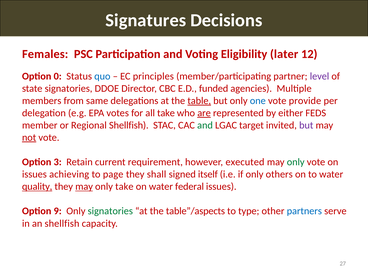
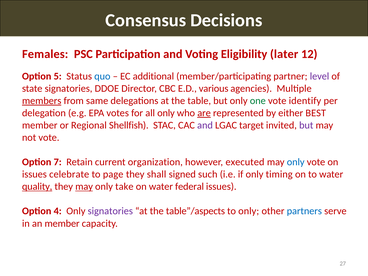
Signatures: Signatures -> Consensus (146, 20)
0: 0 -> 5 (58, 76)
principles: principles -> additional (153, 76)
funded: funded -> various (214, 88)
members underline: none -> present (42, 101)
table underline: present -> none (199, 101)
one colour: blue -> green (258, 101)
provide: provide -> identify (305, 101)
all take: take -> only (166, 113)
FEDS: FEDS -> BEST (316, 113)
and colour: green -> purple (205, 125)
not underline: present -> none (29, 137)
3: 3 -> 7 (58, 162)
requirement: requirement -> organization (155, 162)
only colour: green -> blue (296, 162)
achieving: achieving -> celebrate (69, 174)
itself: itself -> such (208, 174)
others: others -> timing (279, 174)
9: 9 -> 4 (58, 211)
signatories colour: green -> purple (110, 211)
to type: type -> only (249, 211)
an shellfish: shellfish -> member (62, 223)
